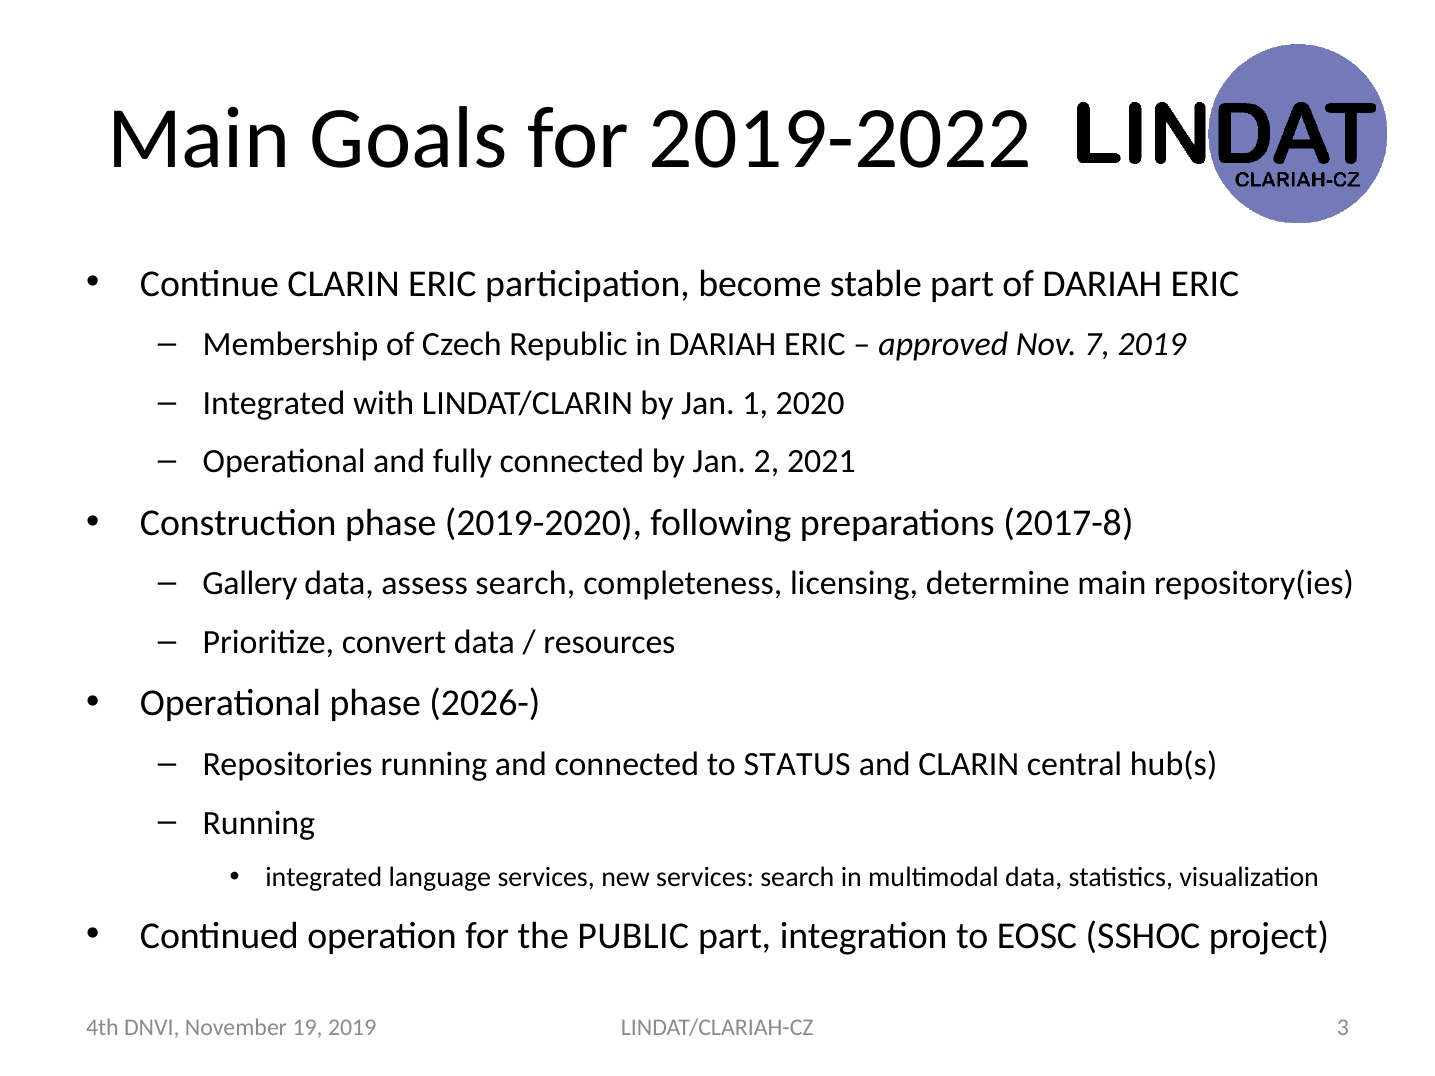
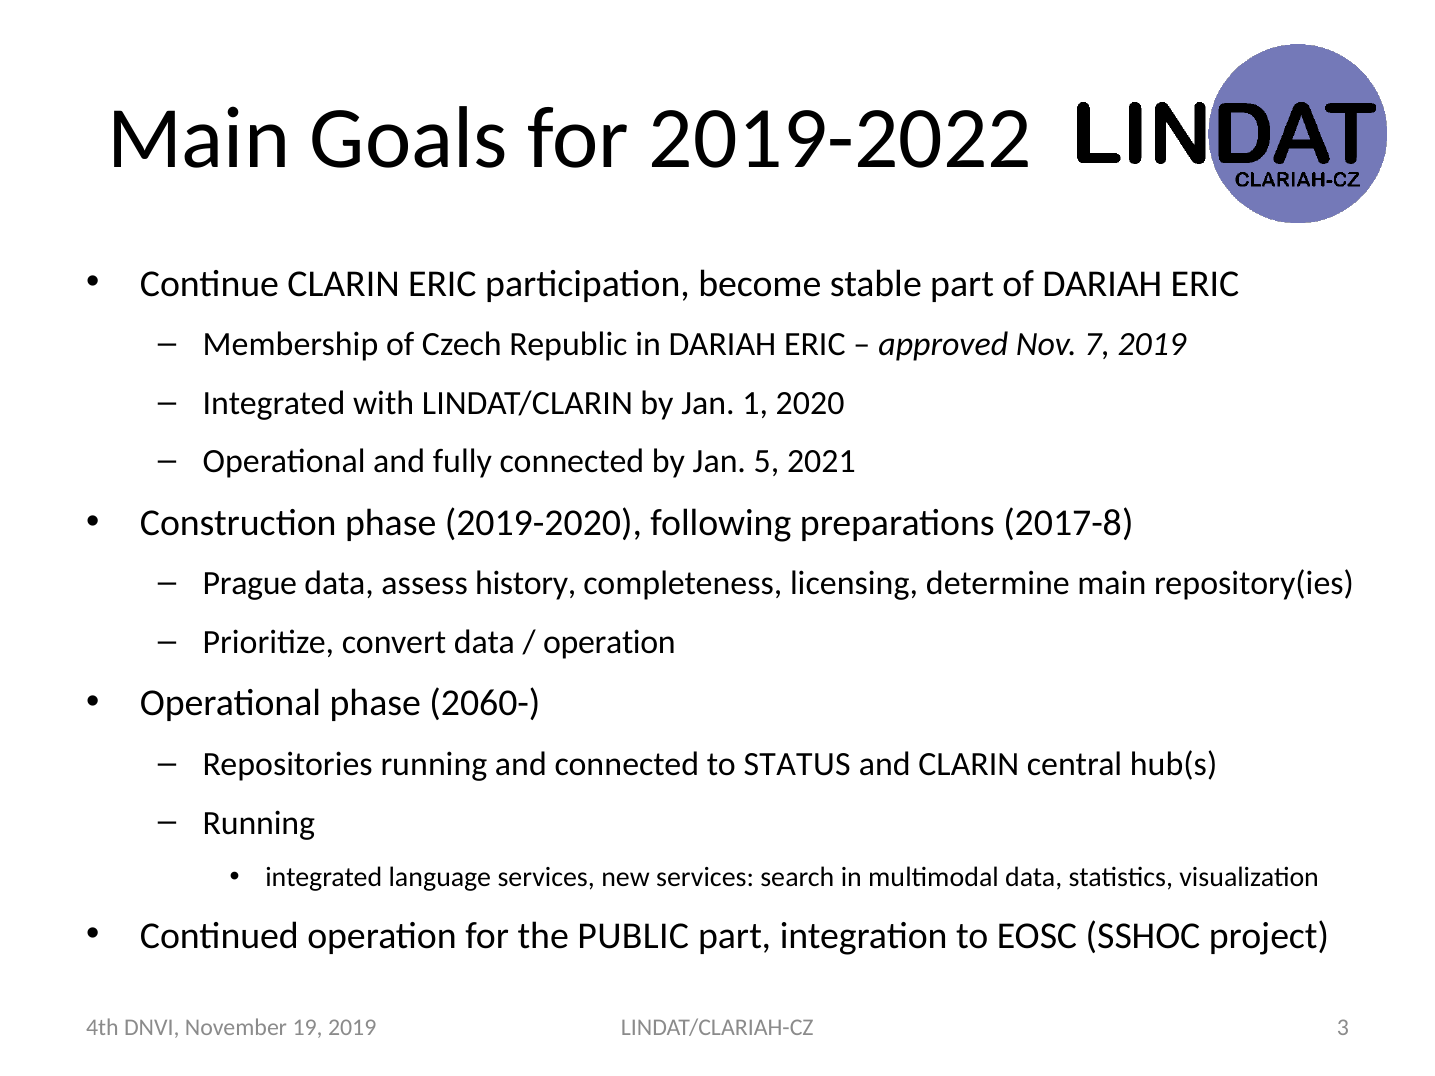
2: 2 -> 5 (766, 462)
Gallery: Gallery -> Prague (250, 584)
assess search: search -> history (526, 584)
resources: resources -> operation (609, 642)
2026-: 2026- -> 2060- (485, 704)
